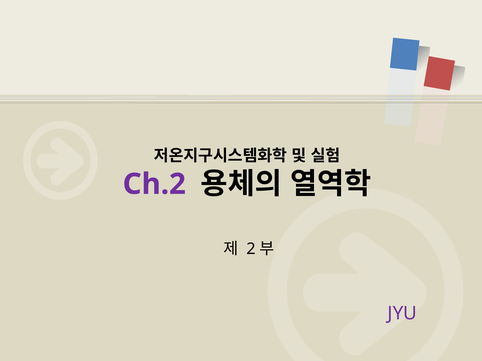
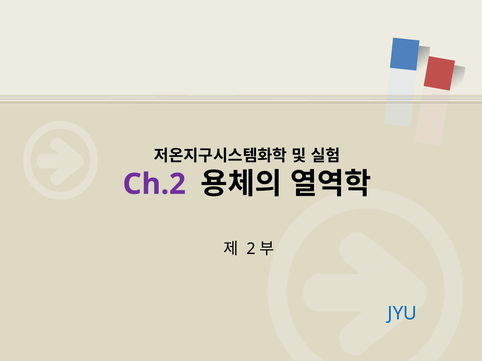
JYU colour: purple -> blue (402, 314)
